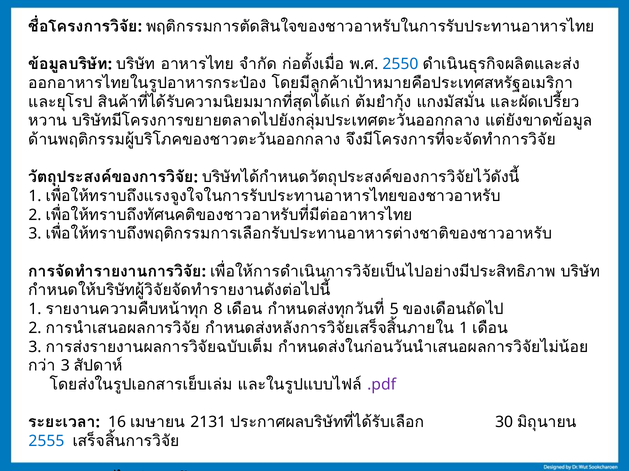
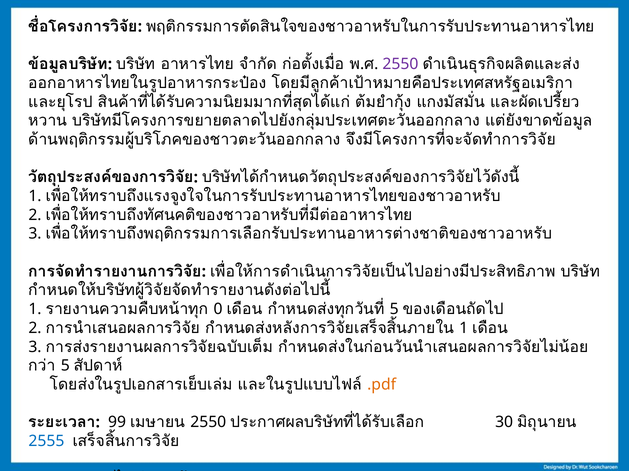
2550 colour: blue -> purple (400, 64)
8: 8 -> 0 (218, 310)
3: 3 -> 5 (65, 366)
.pdf colour: purple -> orange (382, 385)
16: 16 -> 99 (117, 423)
2131: 2131 -> 2550 (208, 423)
